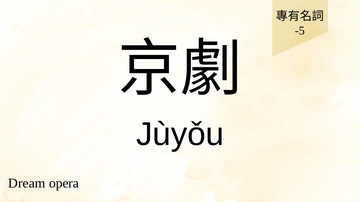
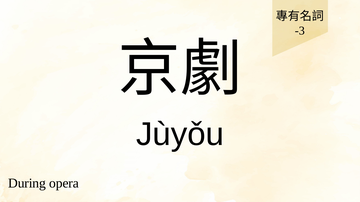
-5: -5 -> -3 (300, 31)
Dream: Dream -> During (27, 184)
